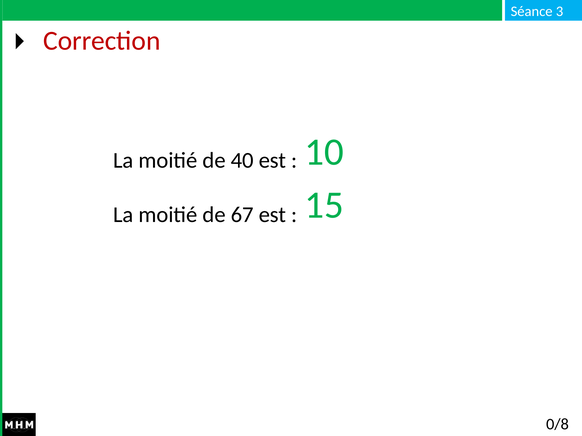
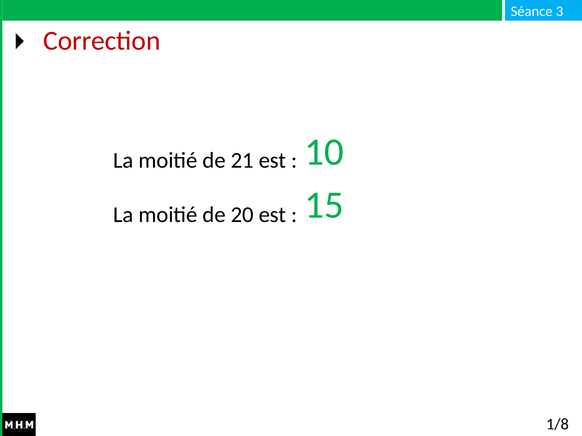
40: 40 -> 21 (242, 161)
67: 67 -> 20 (242, 215)
0/8: 0/8 -> 1/8 (557, 425)
